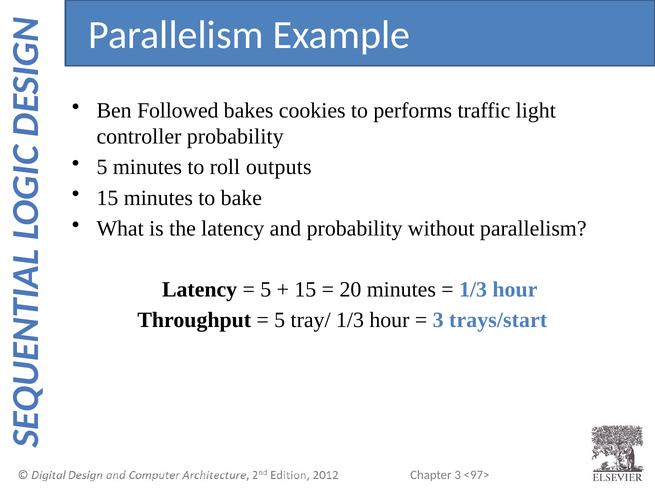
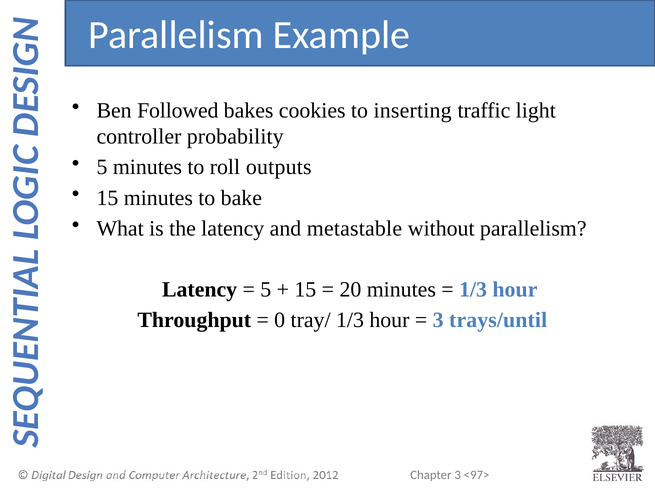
performs: performs -> inserting (413, 111)
and probability: probability -> metastable (354, 228)
5: 5 -> 0 (280, 320)
trays/start: trays/start -> trays/until (498, 320)
